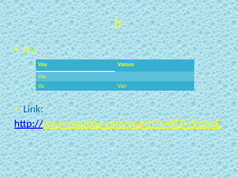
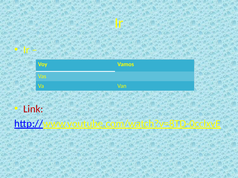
Link colour: blue -> red (33, 109)
